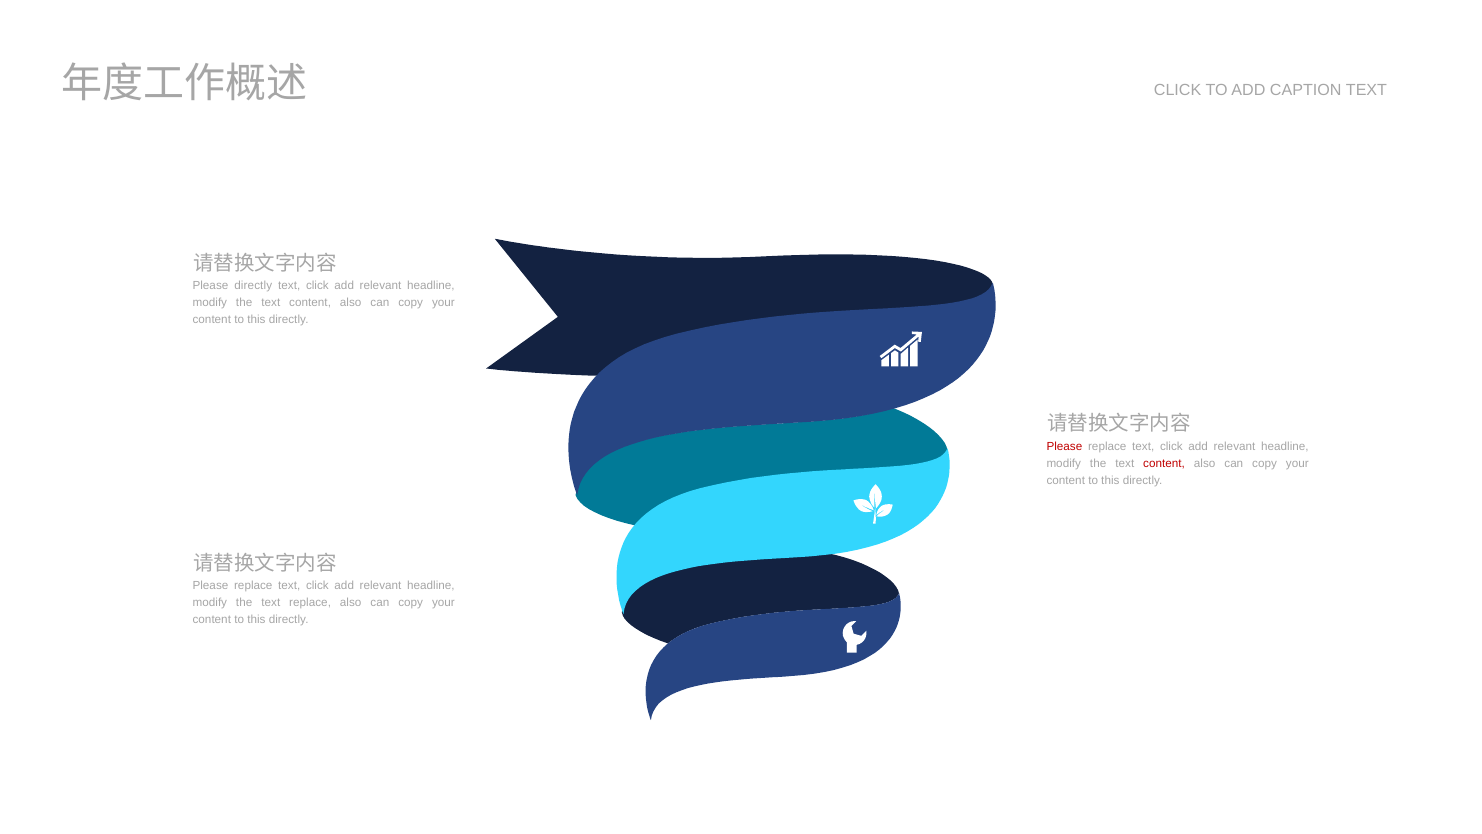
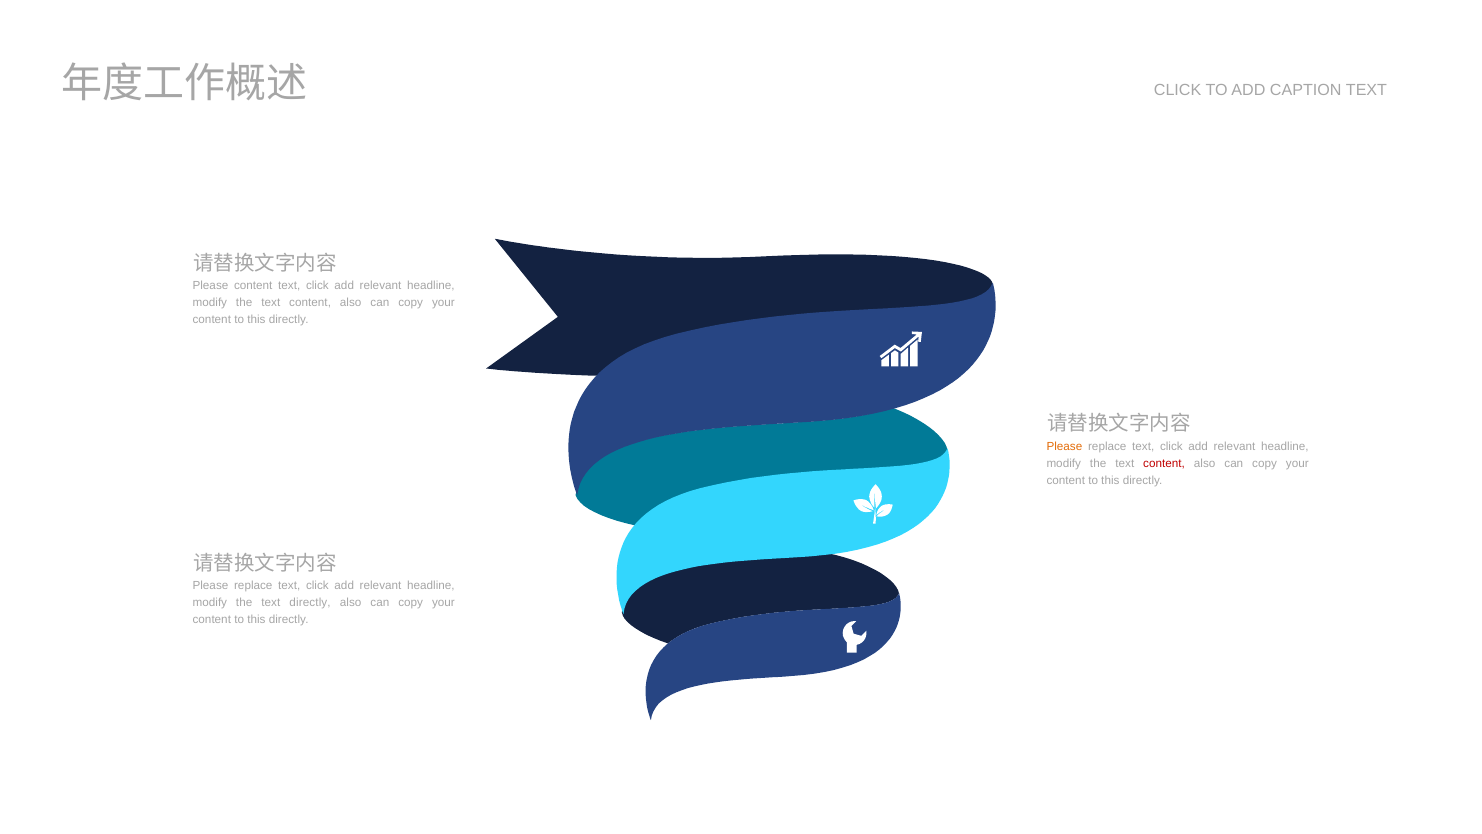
Please directly: directly -> content (253, 286)
Please colour: red -> orange (1064, 446)
text replace: replace -> directly (310, 603)
